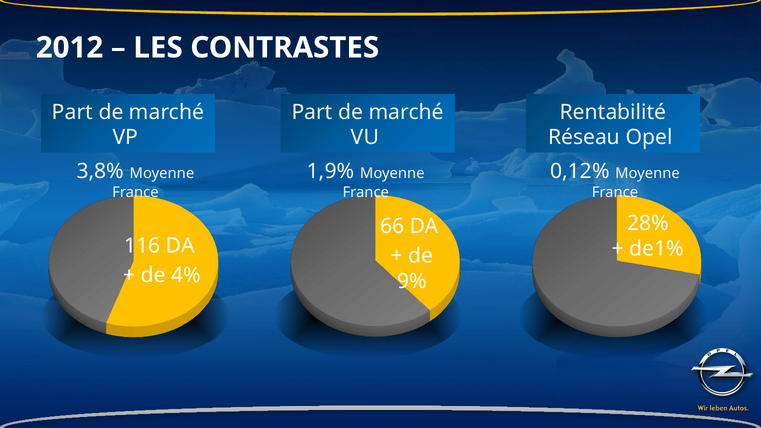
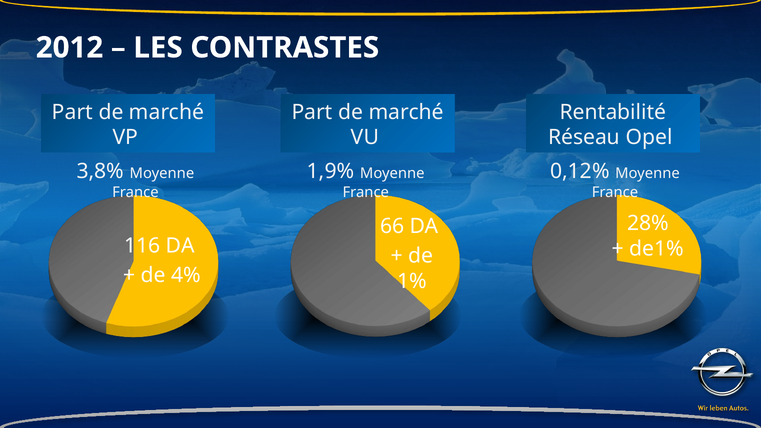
9%: 9% -> 1% (412, 281)
